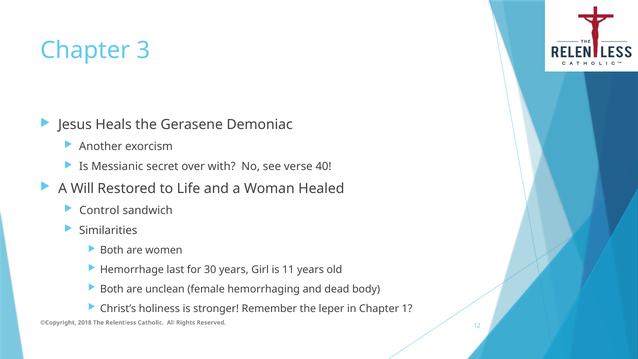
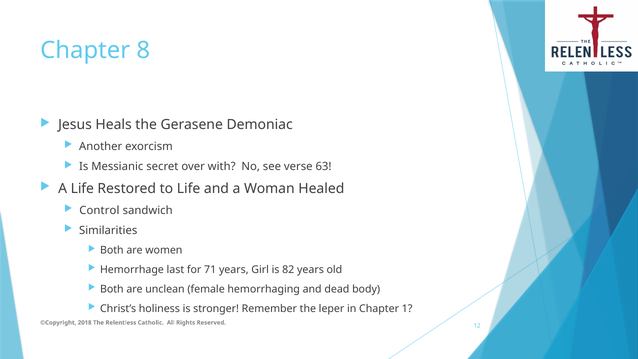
3: 3 -> 8 (143, 50)
40: 40 -> 63 (324, 167)
A Will: Will -> Life (82, 189)
30: 30 -> 71 (210, 270)
11: 11 -> 82 (288, 270)
